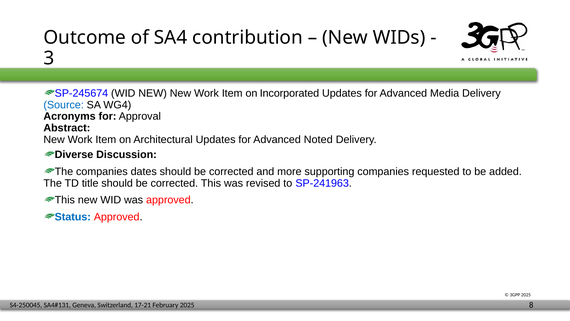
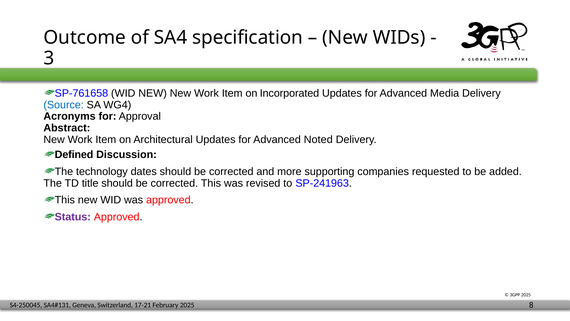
contribution: contribution -> specification (248, 38)
SP-245674: SP-245674 -> SP-761658 (81, 93)
Diverse: Diverse -> Defined (74, 154)
The companies: companies -> technology (102, 171)
Status colour: blue -> purple (73, 217)
